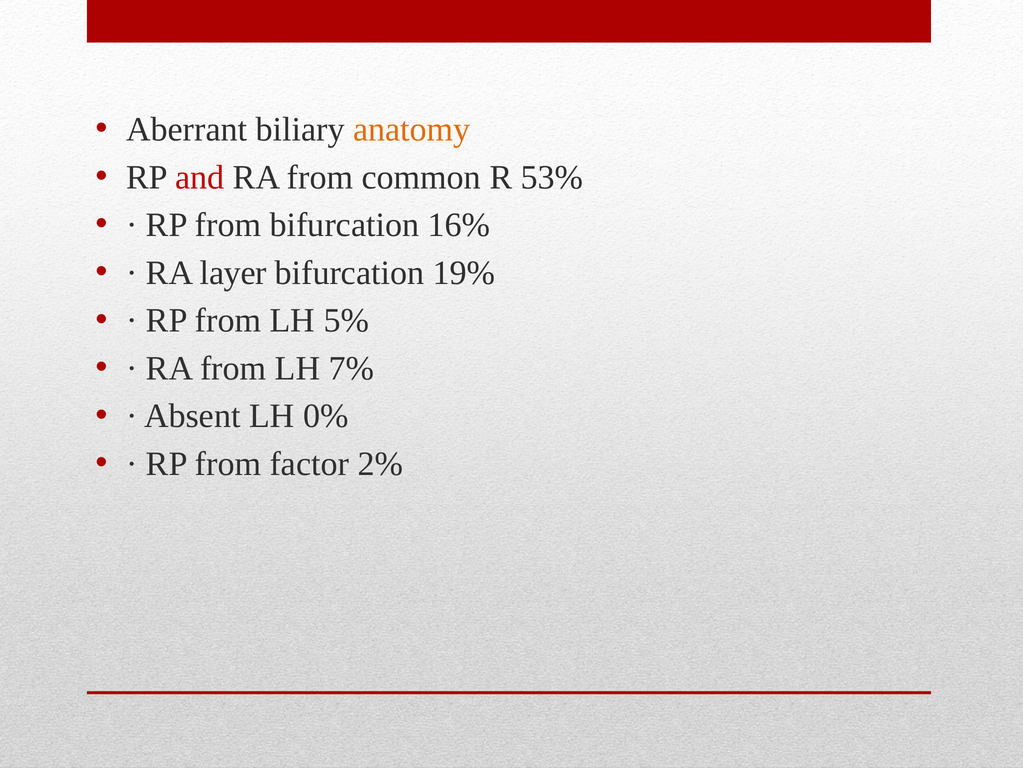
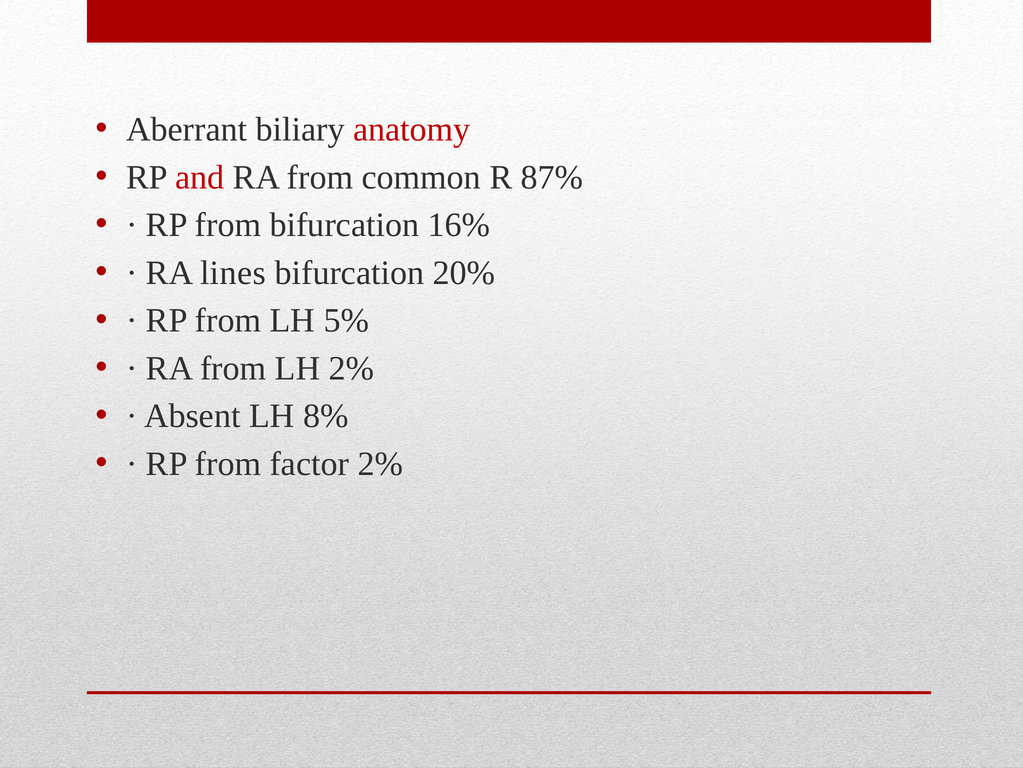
anatomy colour: orange -> red (412, 129)
53%: 53% -> 87% (552, 177)
layer: layer -> lines (233, 273)
19%: 19% -> 20% (464, 273)
LH 7%: 7% -> 2% (351, 368)
0%: 0% -> 8% (326, 416)
